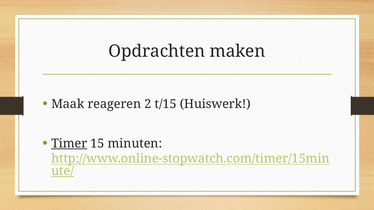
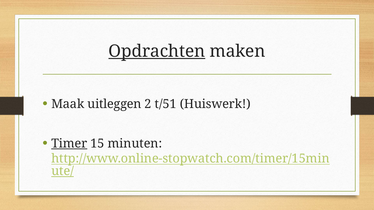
Opdrachten underline: none -> present (157, 51)
reageren: reageren -> uitleggen (114, 104)
t/15: t/15 -> t/51 (166, 104)
